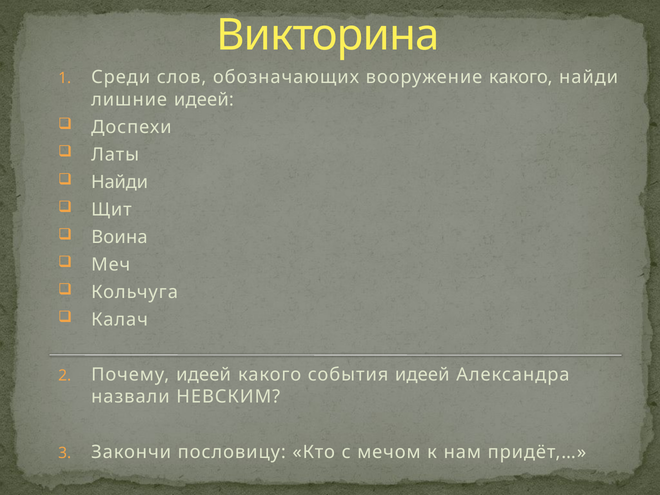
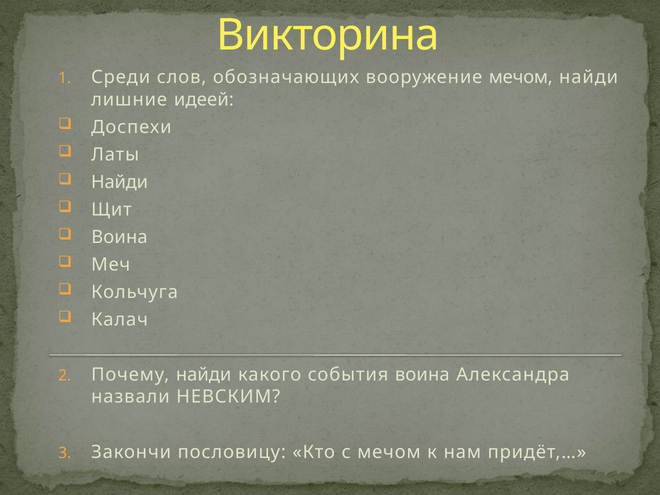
вооружение какого: какого -> мечом (521, 77)
Почему идеей: идеей -> найди (204, 375)
события идеей: идеей -> воина (422, 375)
